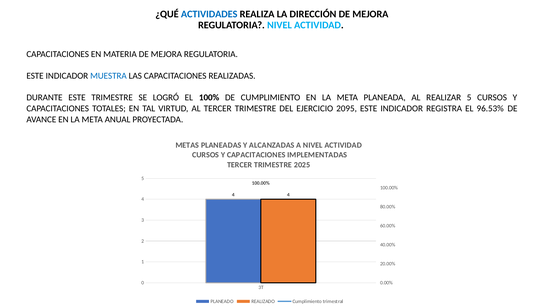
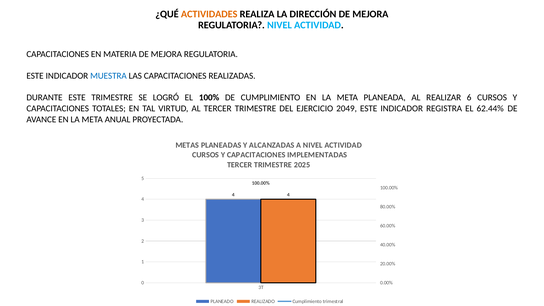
ACTIVIDADES colour: blue -> orange (209, 14)
REALIZAR 5: 5 -> 6 (469, 98)
2095: 2095 -> 2049 (347, 109)
96.53%: 96.53% -> 62.44% (490, 109)
